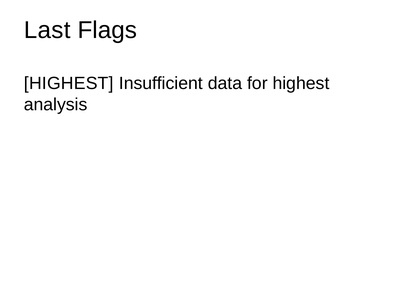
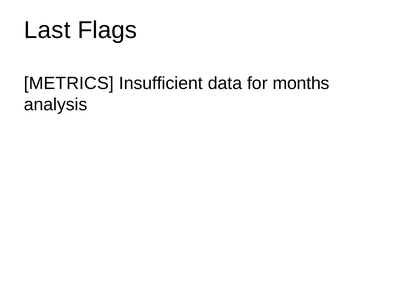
HIGHEST: HIGHEST -> METRICS (69, 83)
for highest: highest -> months (301, 83)
